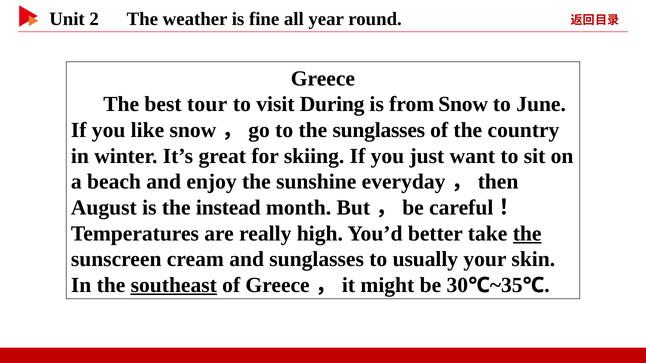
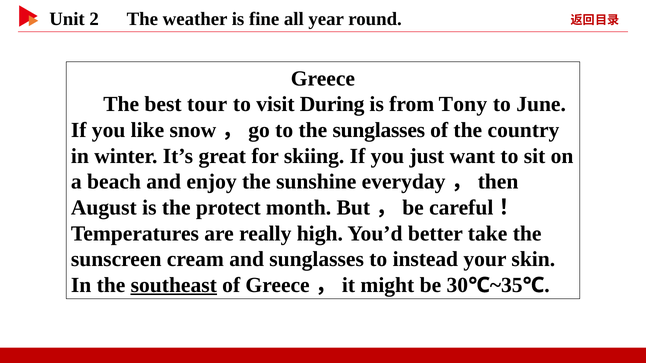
from Snow: Snow -> Tony (463, 104)
instead: instead -> protect (228, 208)
the underline: present -> none (527, 234)
usually: usually -> instead (425, 260)
